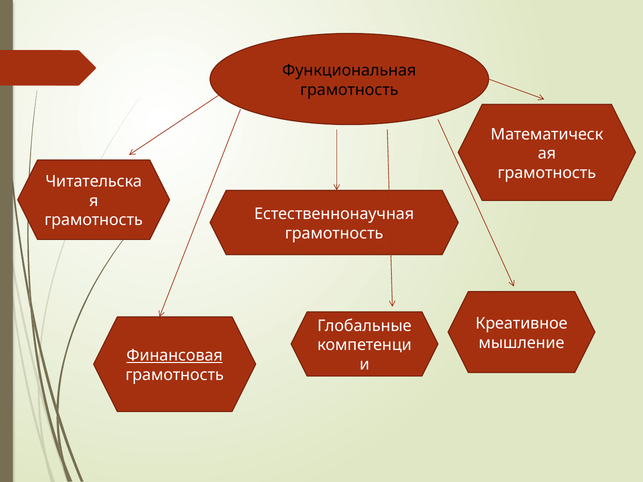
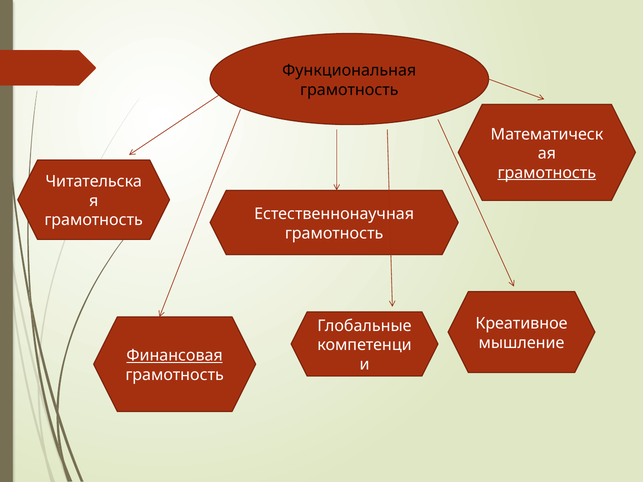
грамотность underline: none -> present (547, 173)
